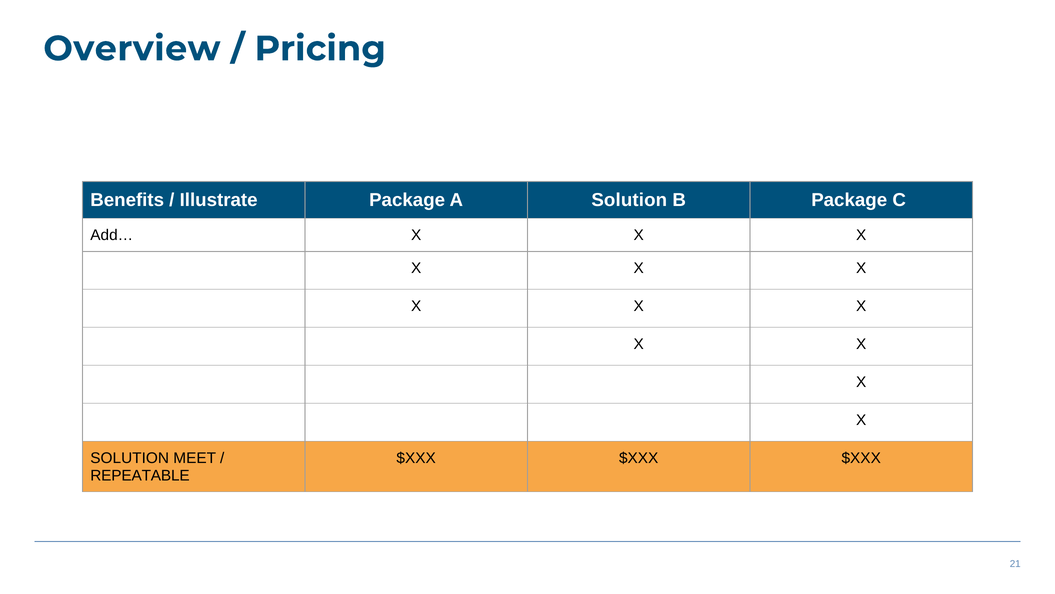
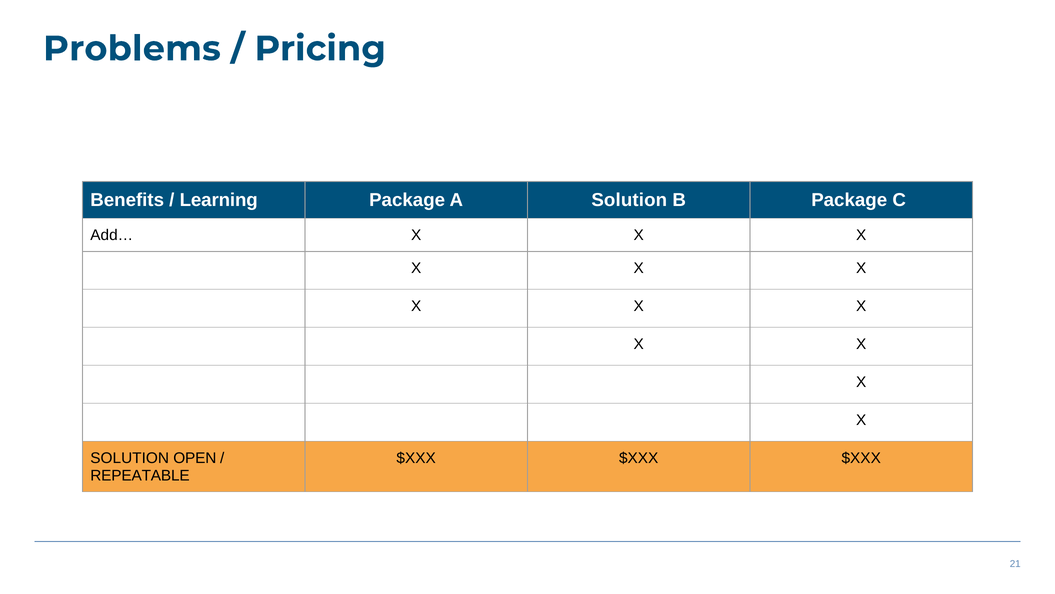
Overview: Overview -> Problems (132, 49)
Illustrate: Illustrate -> Learning (219, 200)
MEET: MEET -> OPEN (195, 458)
